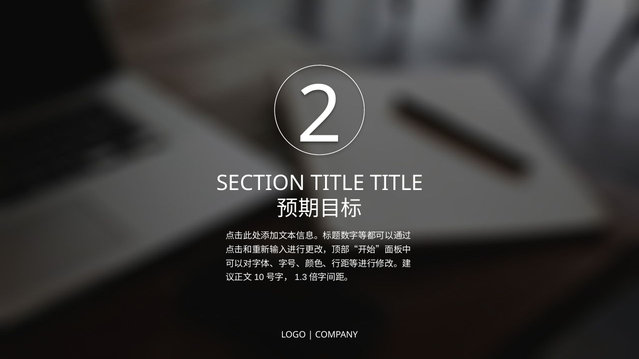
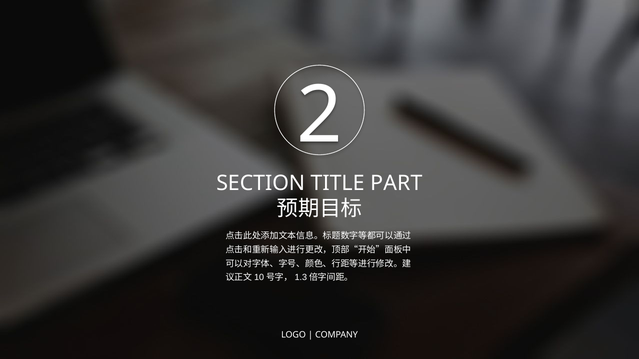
TITLE TITLE: TITLE -> PART (396, 183)
